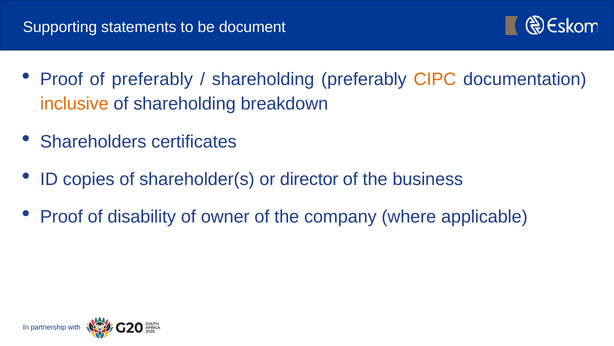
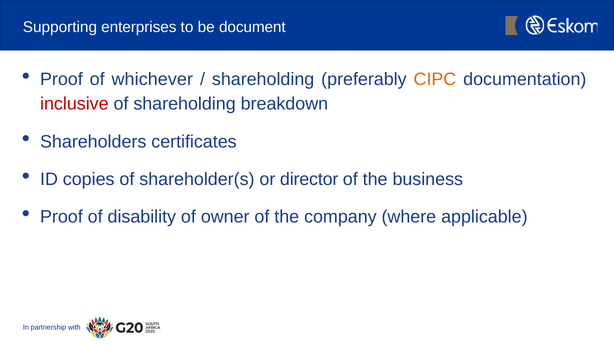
statements: statements -> enterprises (139, 27)
of preferably: preferably -> whichever (152, 79)
inclusive colour: orange -> red (74, 104)
